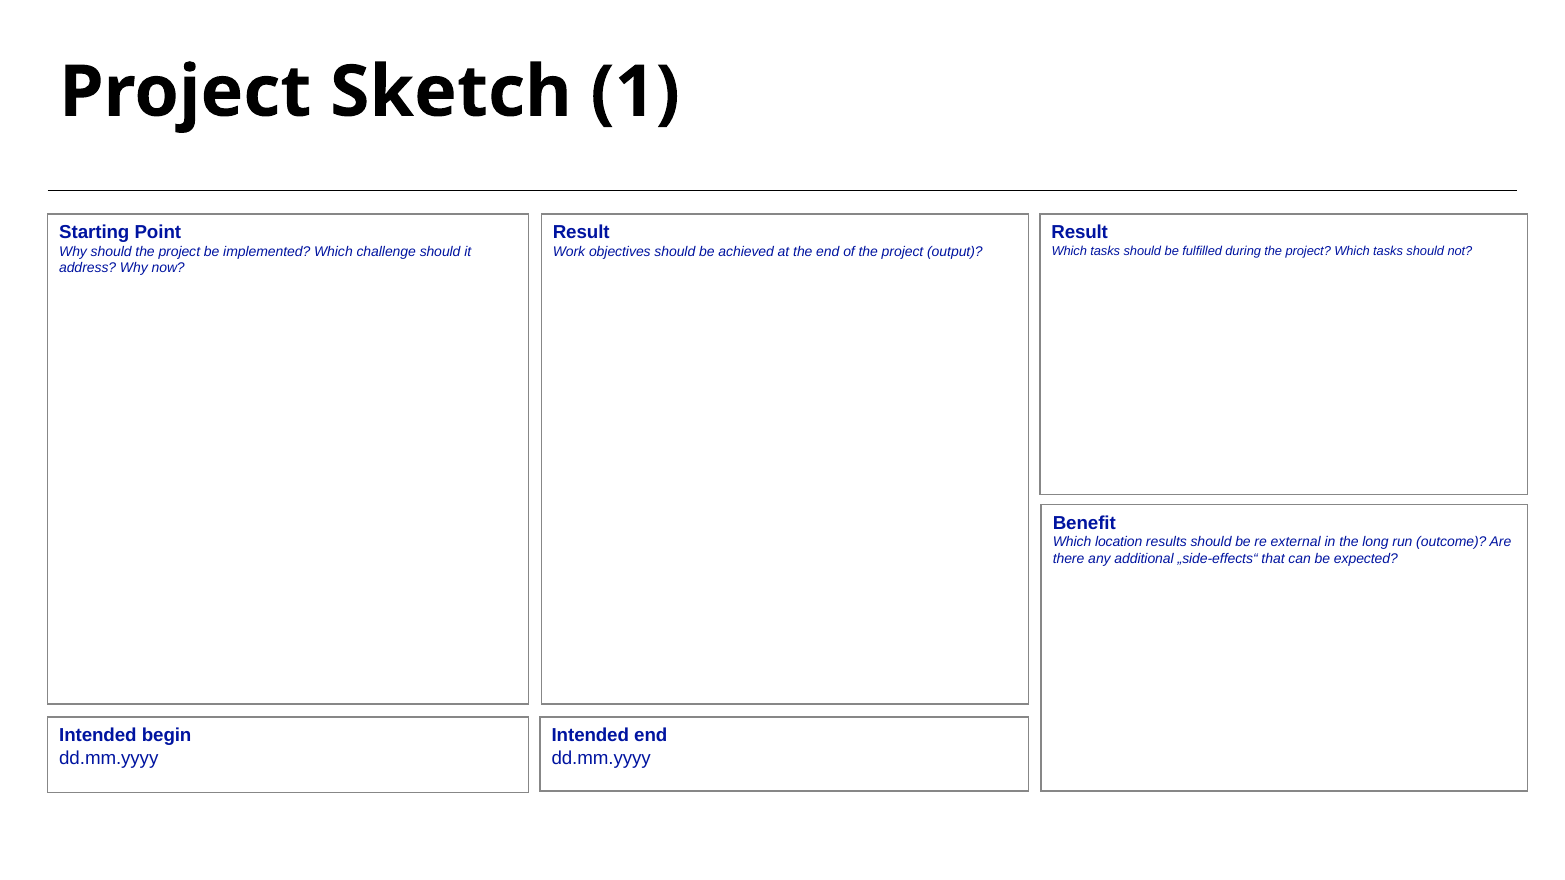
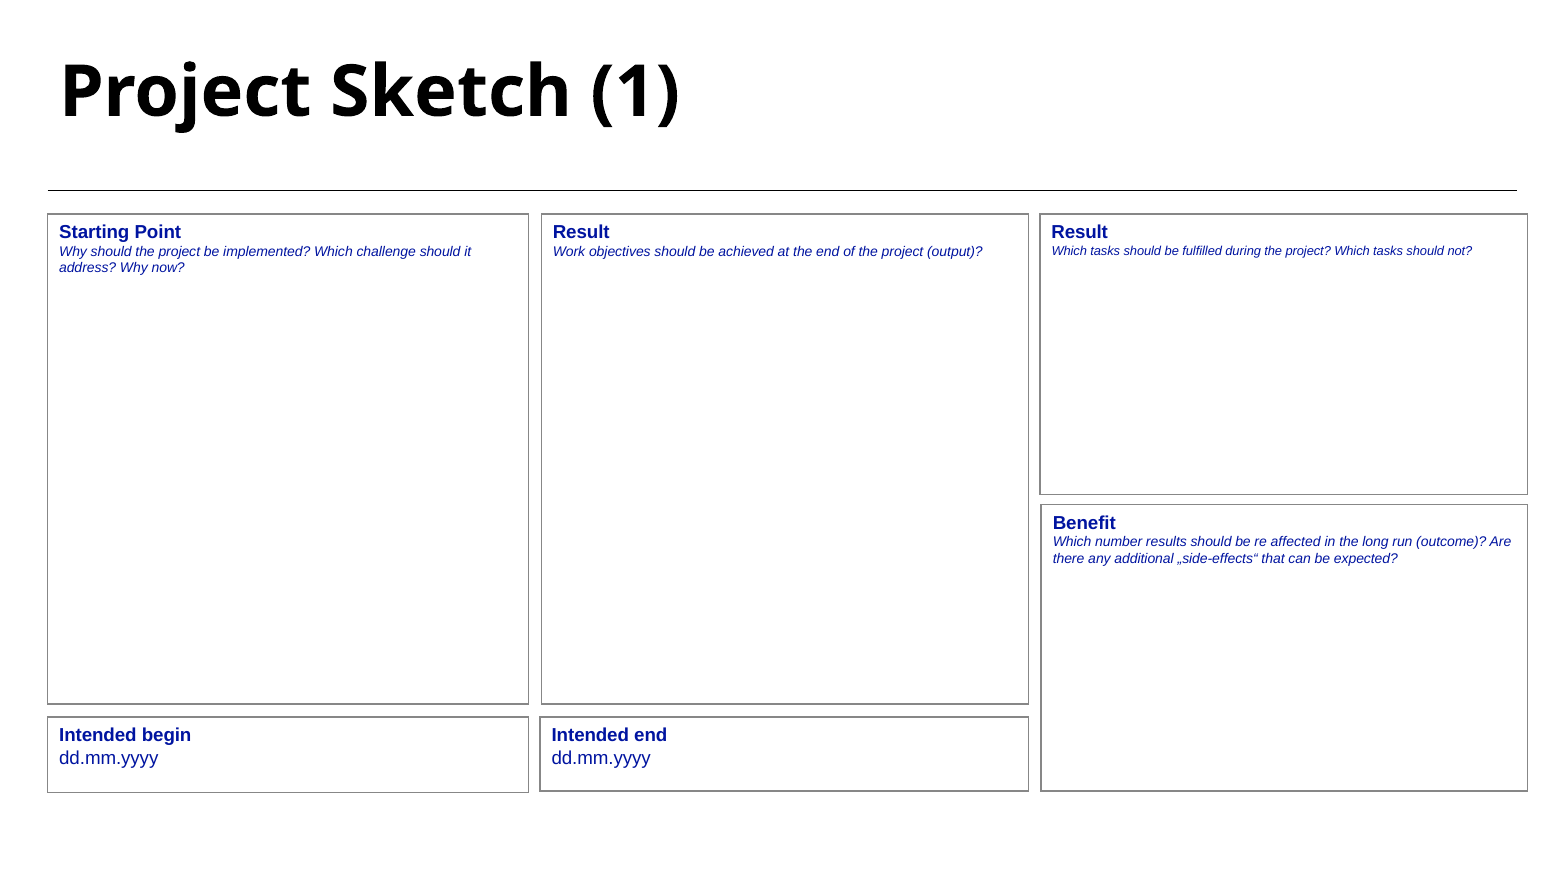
location: location -> number (1119, 542)
external: external -> affected (1296, 542)
